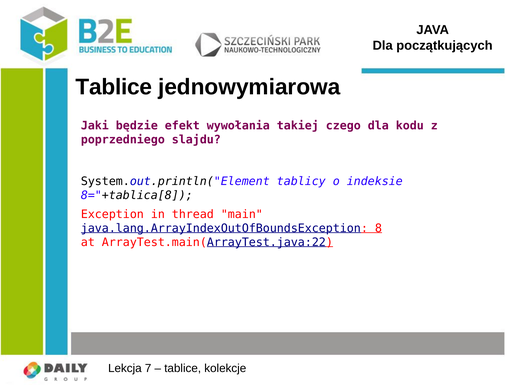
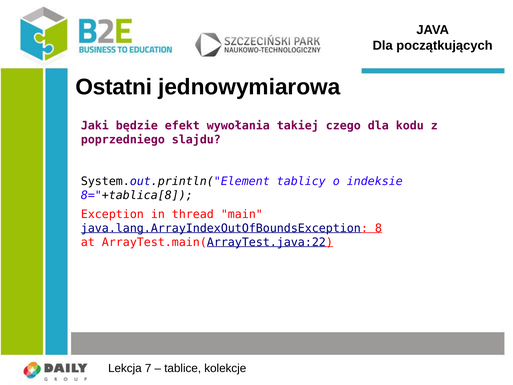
Tablice: Tablice -> Ostatni (114, 87)
